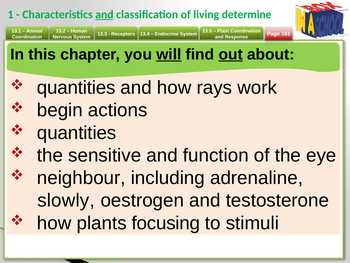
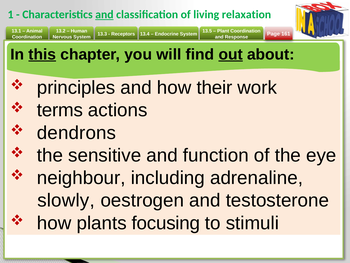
determine: determine -> relaxation (246, 14)
this underline: none -> present (42, 54)
will underline: present -> none (169, 54)
quantities: quantities -> principles (76, 88)
rays: rays -> their (214, 88)
begin: begin -> terms (60, 110)
quantities: quantities -> dendrons (77, 133)
